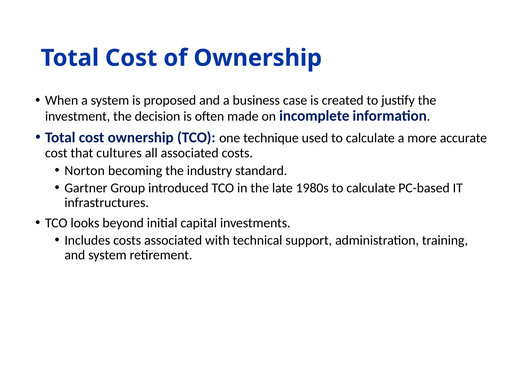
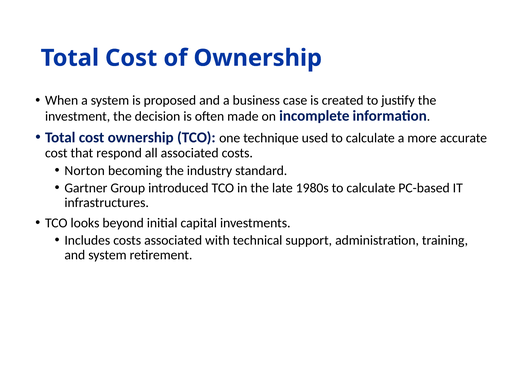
cultures: cultures -> respond (119, 153)
